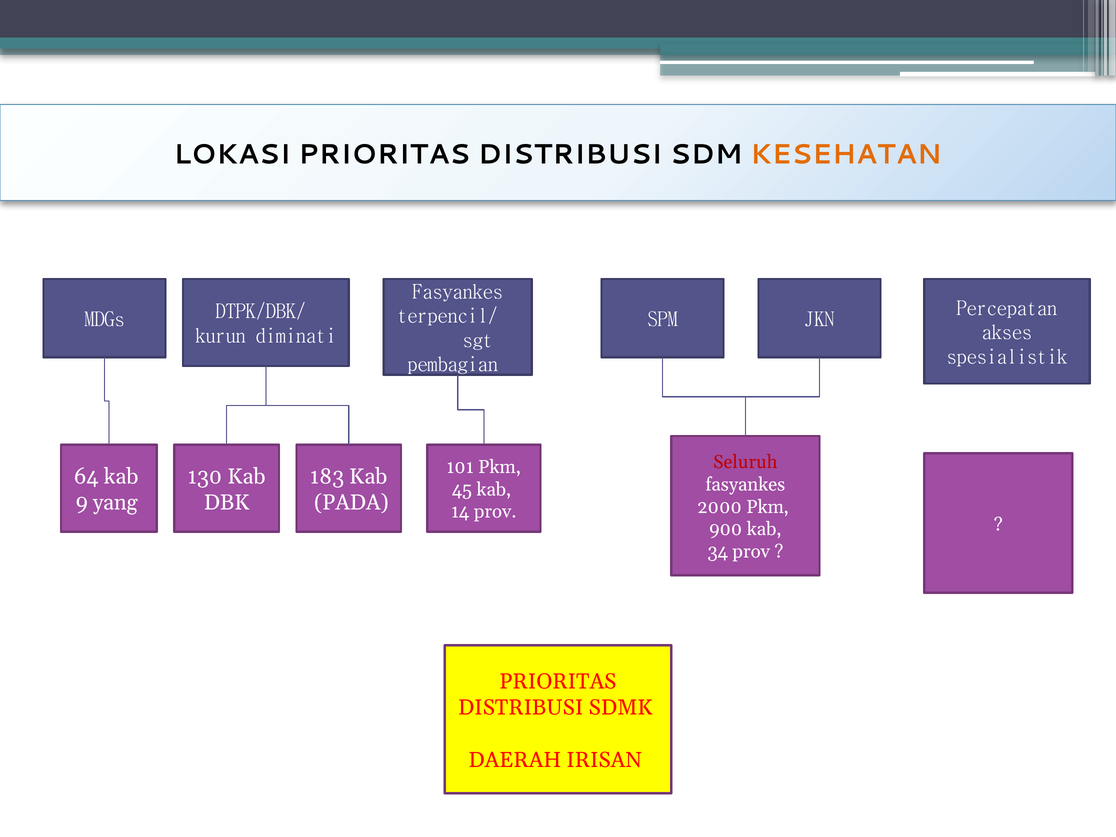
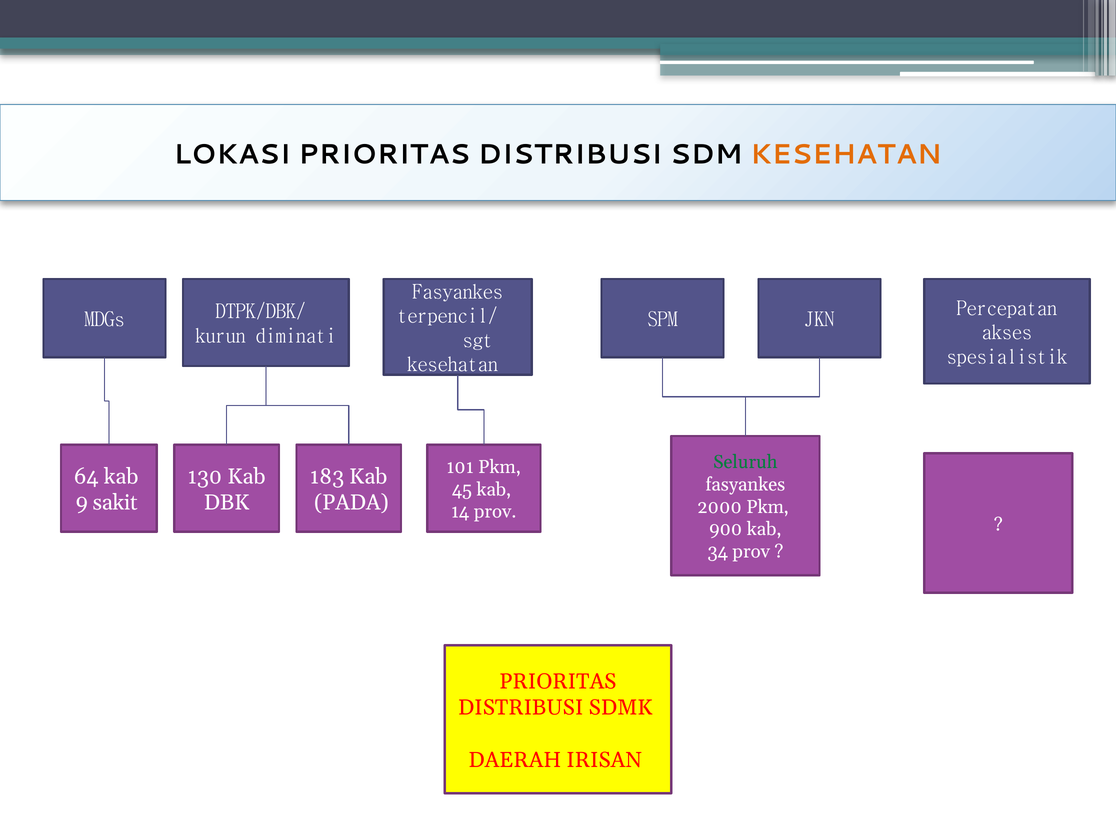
pembagian: pembagian -> kesehatan (453, 365)
Seluruh colour: red -> green (745, 462)
yang: yang -> sakit (115, 503)
